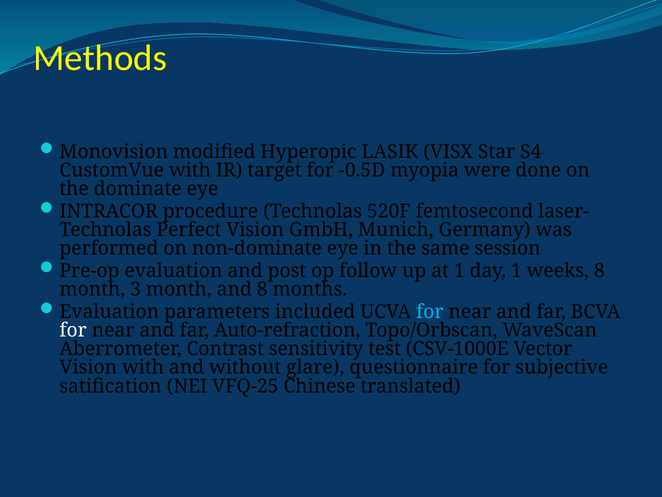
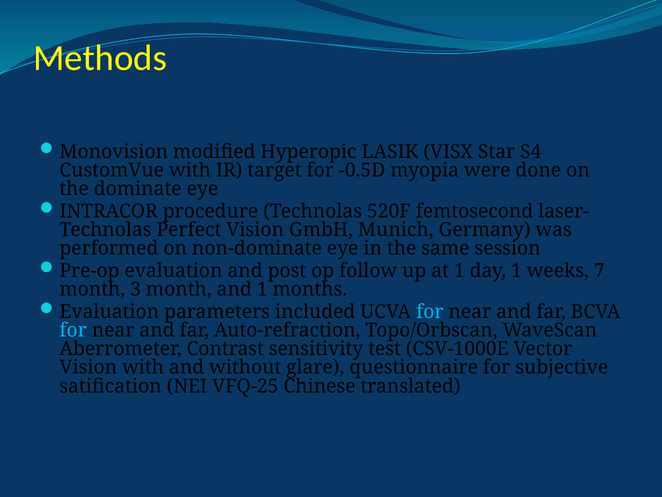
weeks 8: 8 -> 7 (599, 271)
and 8: 8 -> 1 (262, 289)
for colour: white -> light blue (73, 330)
